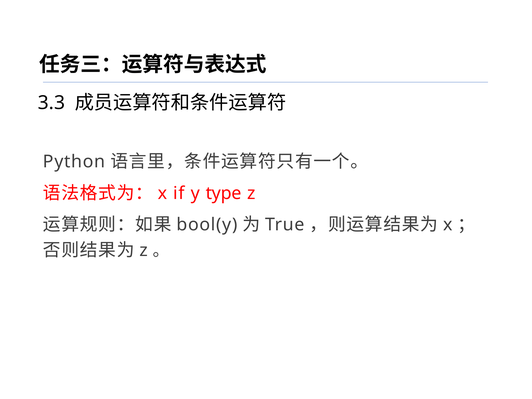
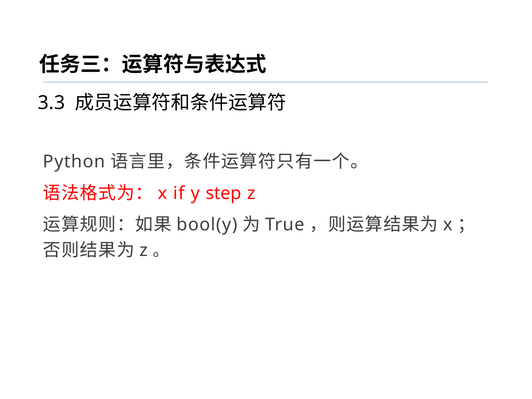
type: type -> step (224, 193)
